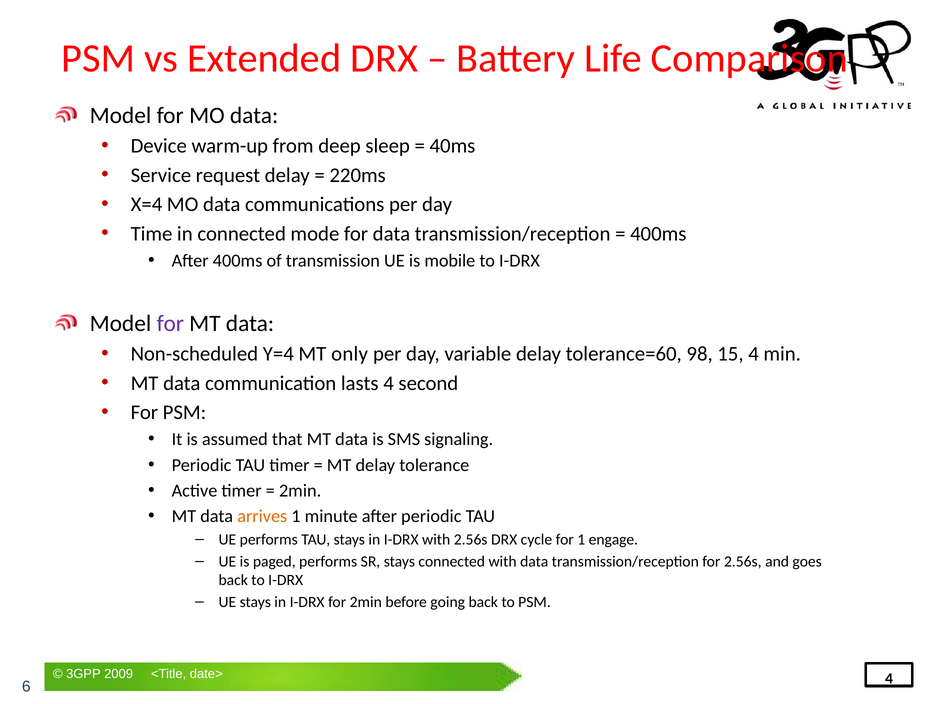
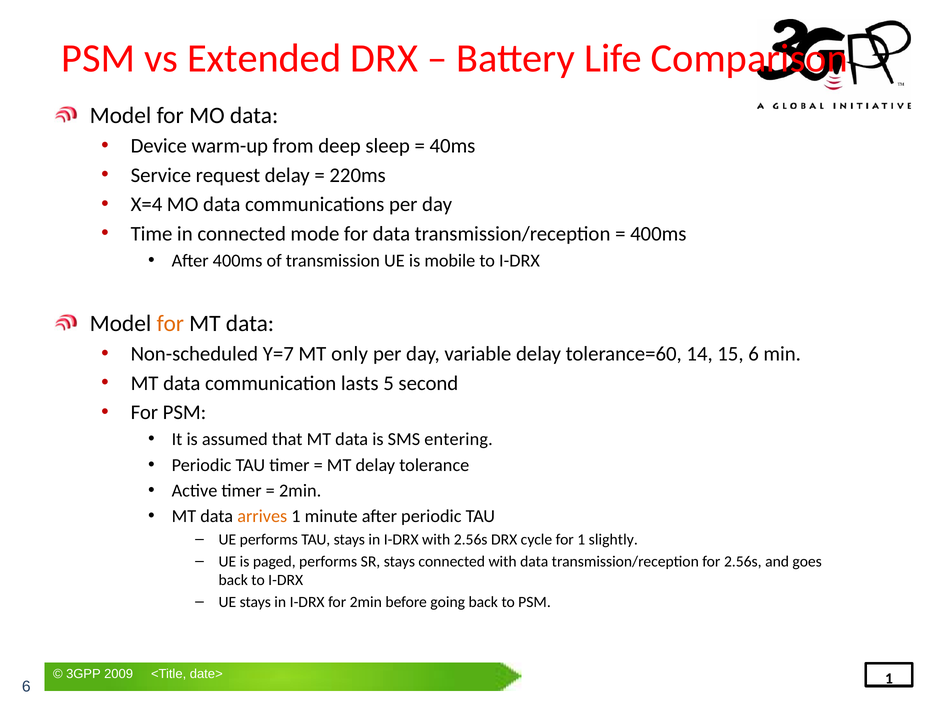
for colour: purple -> orange (170, 323)
Y=4: Y=4 -> Y=7 (278, 354)
98: 98 -> 14 (700, 354)
15 4: 4 -> 6 (754, 354)
lasts 4: 4 -> 5 (389, 383)
signaling: signaling -> entering (459, 439)
engage: engage -> slightly (613, 539)
4: 4 -> 1 (889, 678)
